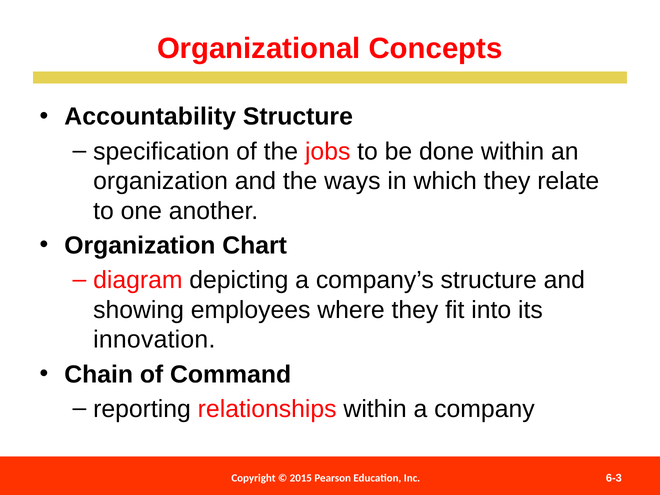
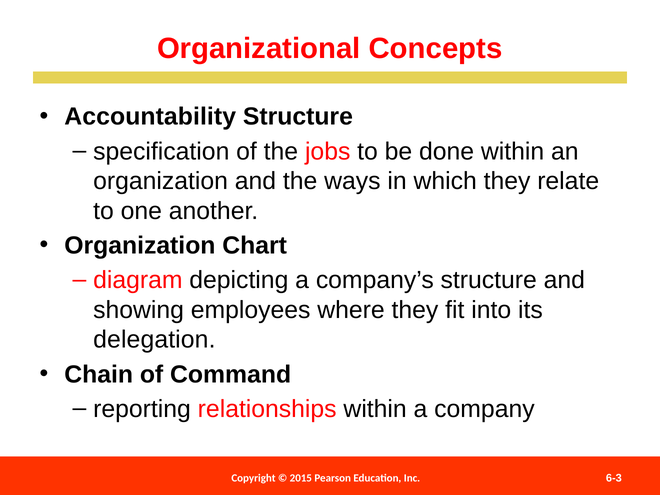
innovation: innovation -> delegation (154, 340)
